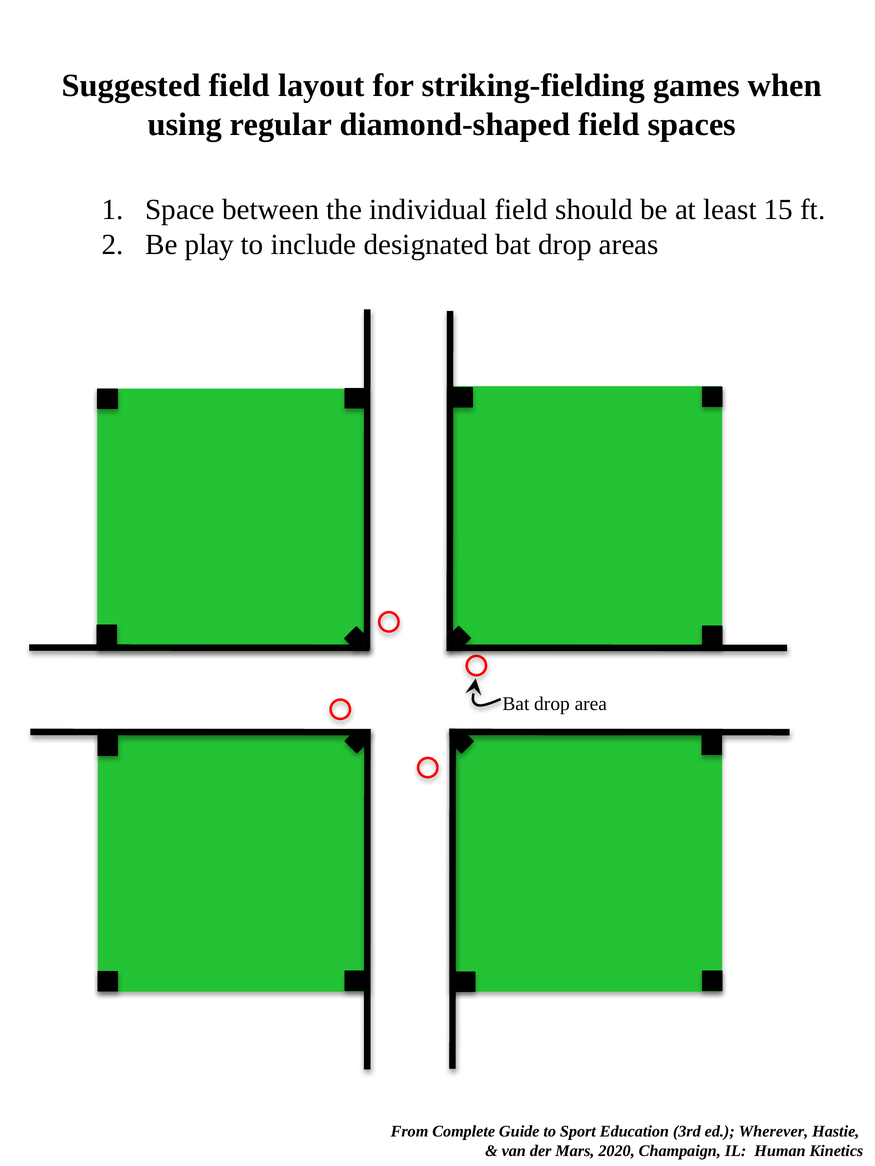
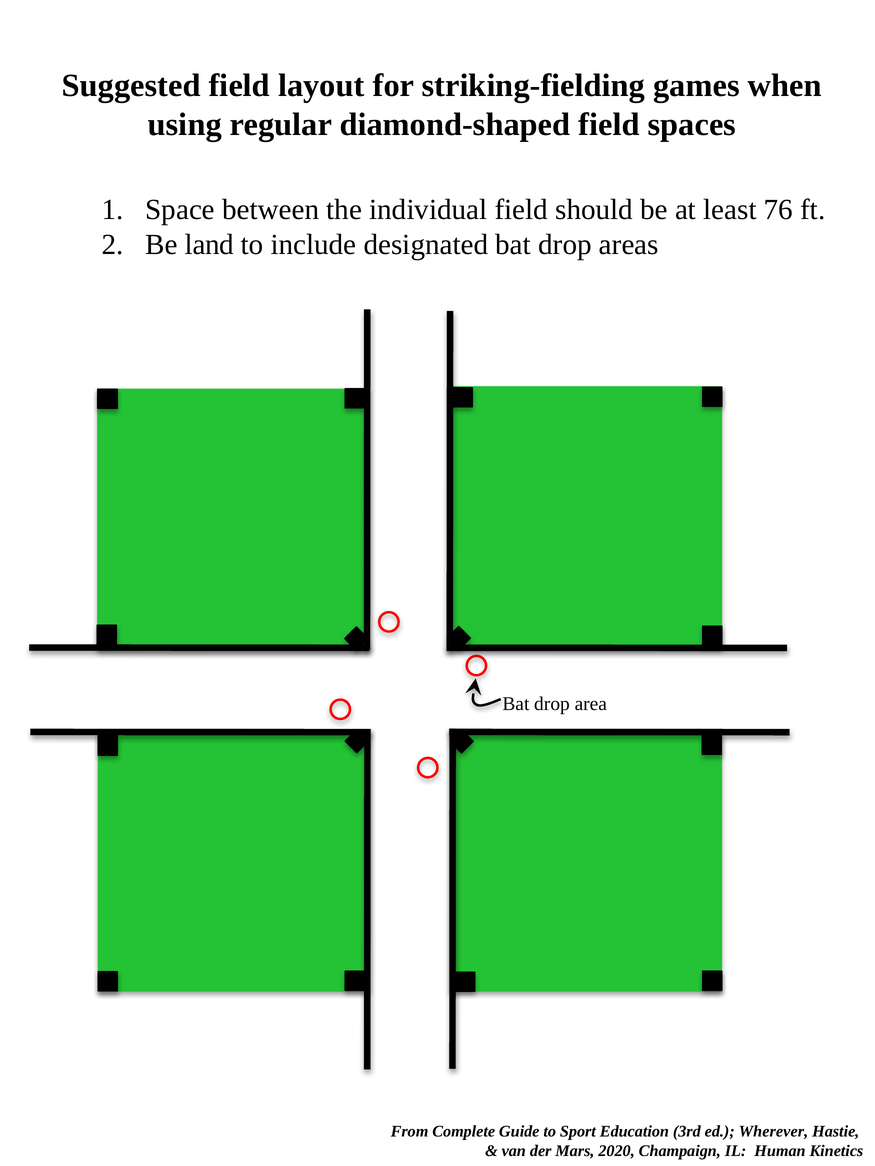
15: 15 -> 76 (778, 210)
play: play -> land (209, 245)
